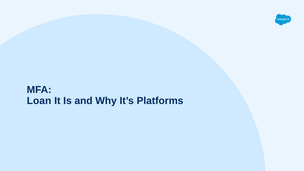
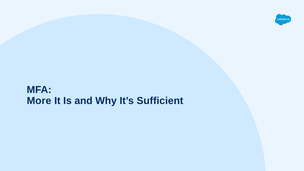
Loan: Loan -> More (39, 101)
Platforms: Platforms -> Sufficient (160, 101)
